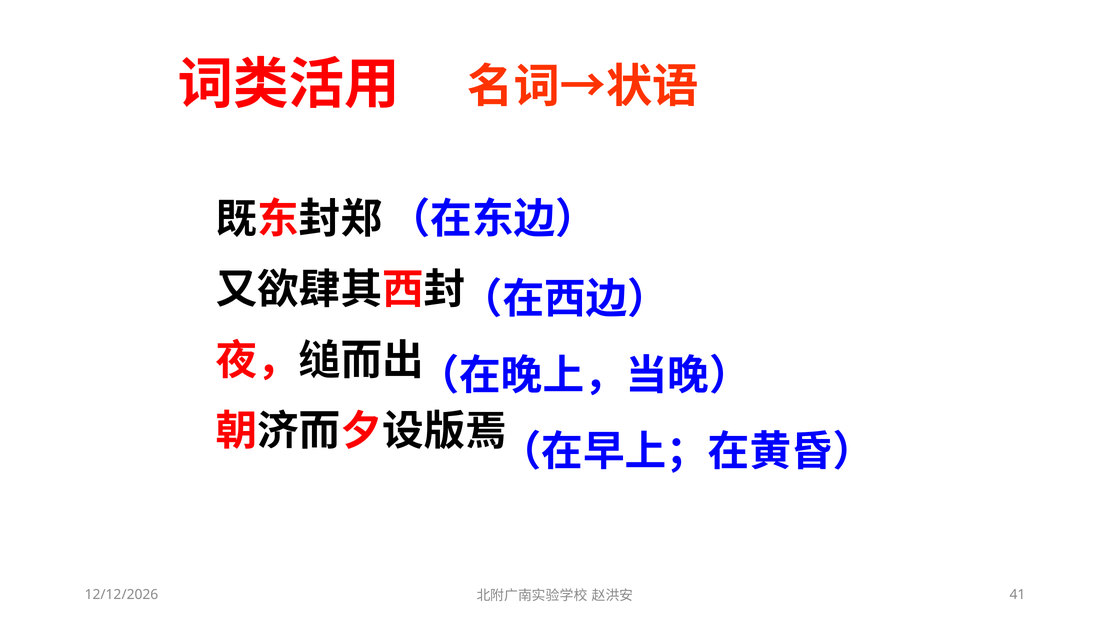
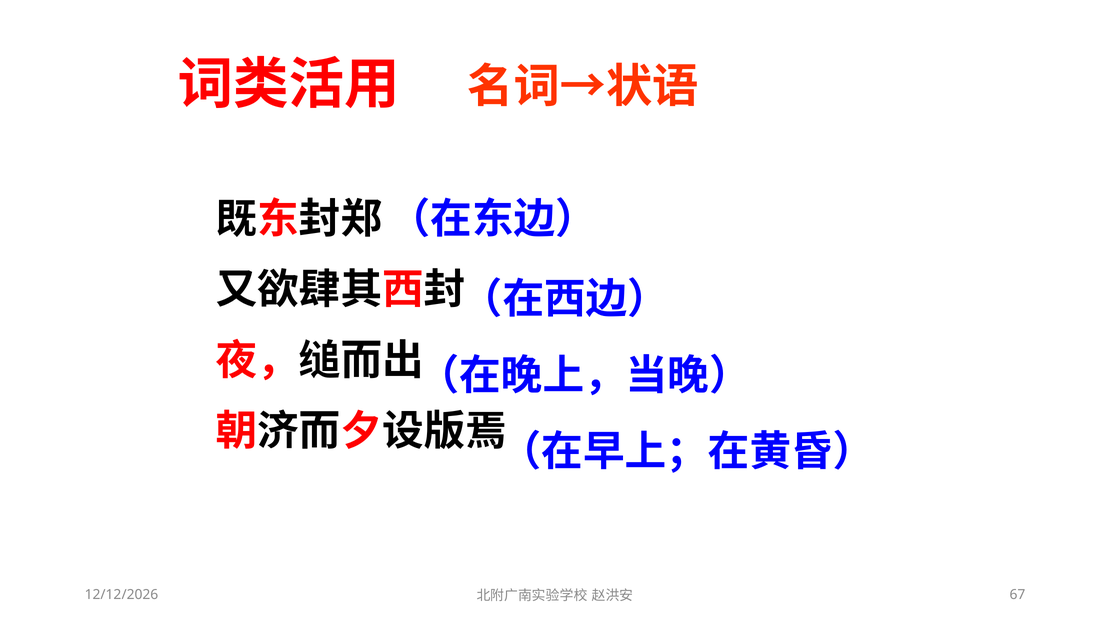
41: 41 -> 67 (1017, 595)
